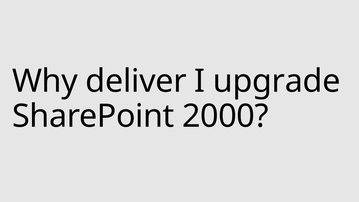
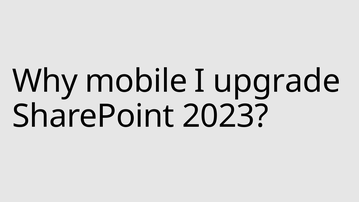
deliver: deliver -> mobile (136, 81)
2000: 2000 -> 2023 (225, 116)
